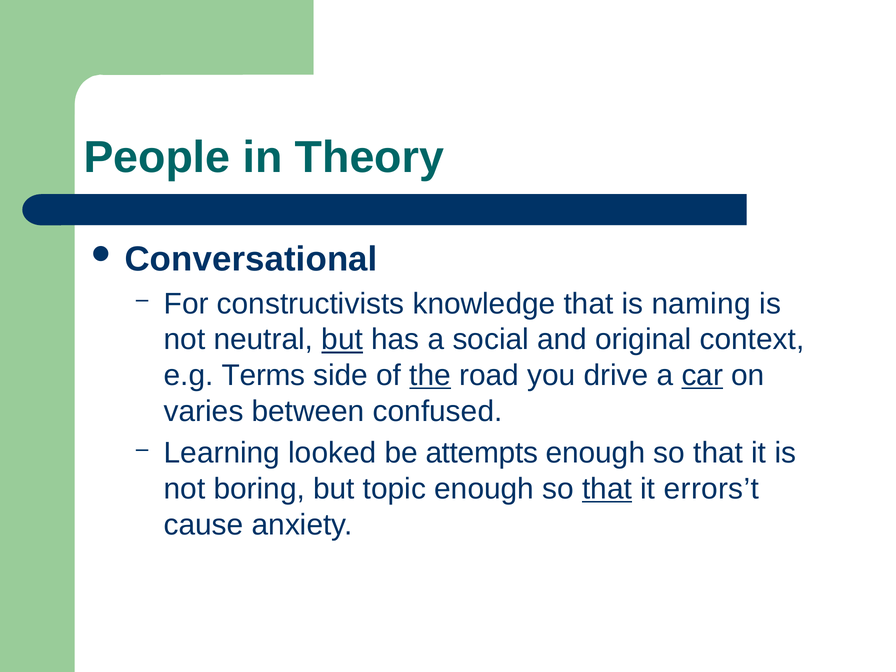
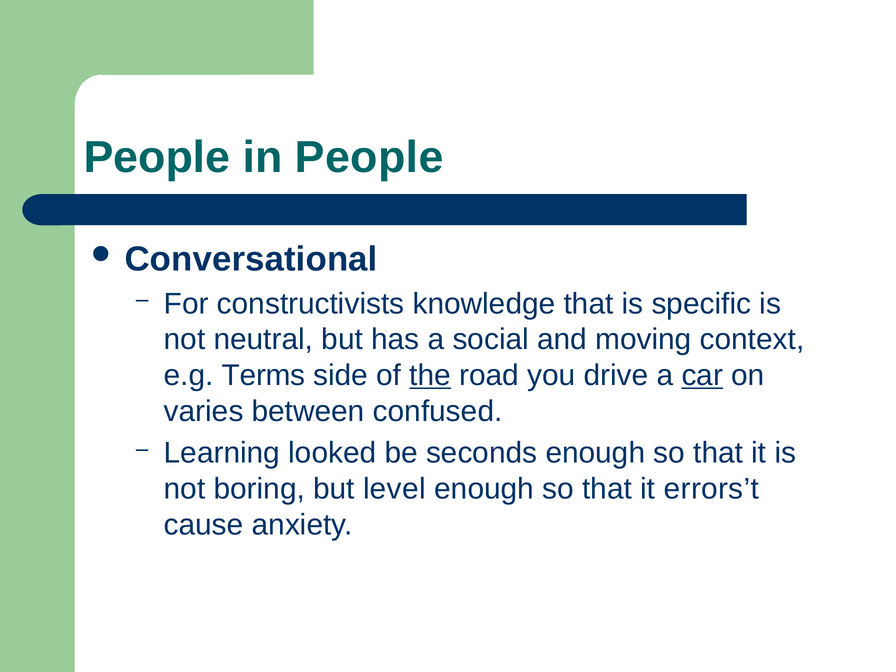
in Theory: Theory -> People (369, 158)
naming: naming -> specific (701, 304)
but underline: present -> none (342, 340)
original: original -> moving (643, 340)
attempts: attempts -> seconds (482, 453)
topic: topic -> level (394, 489)
that underline: present -> none (607, 489)
